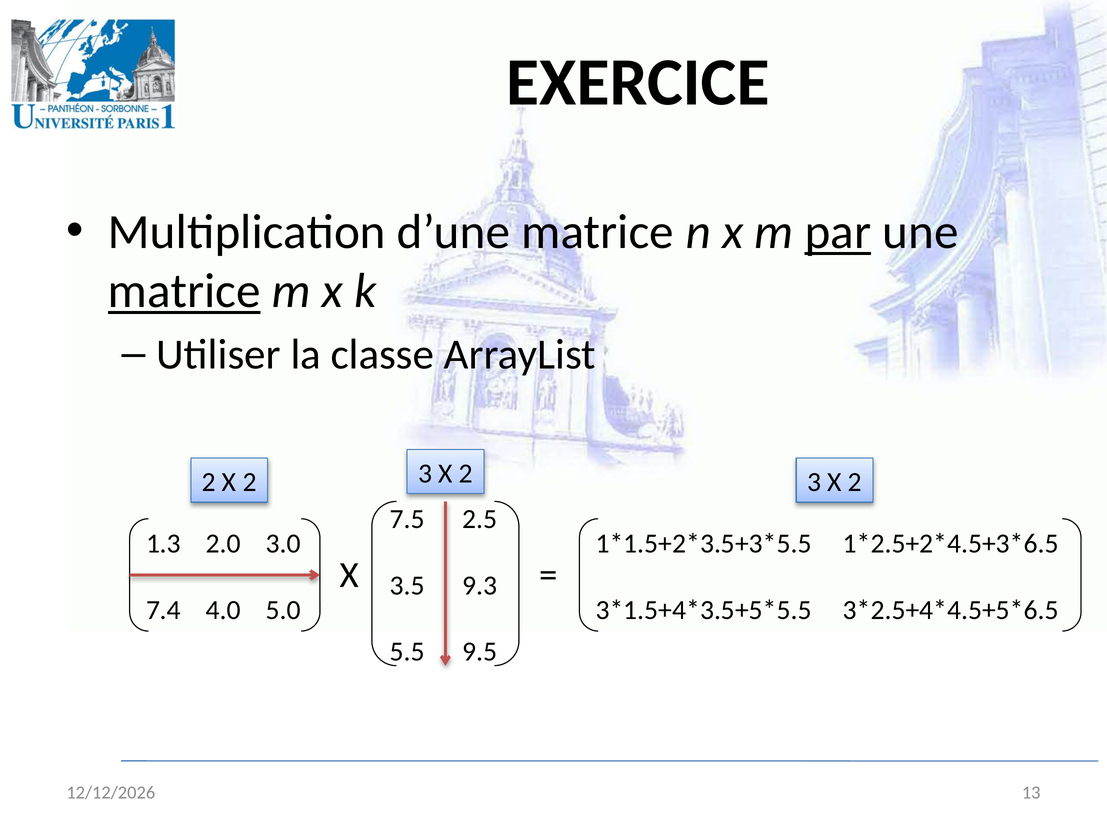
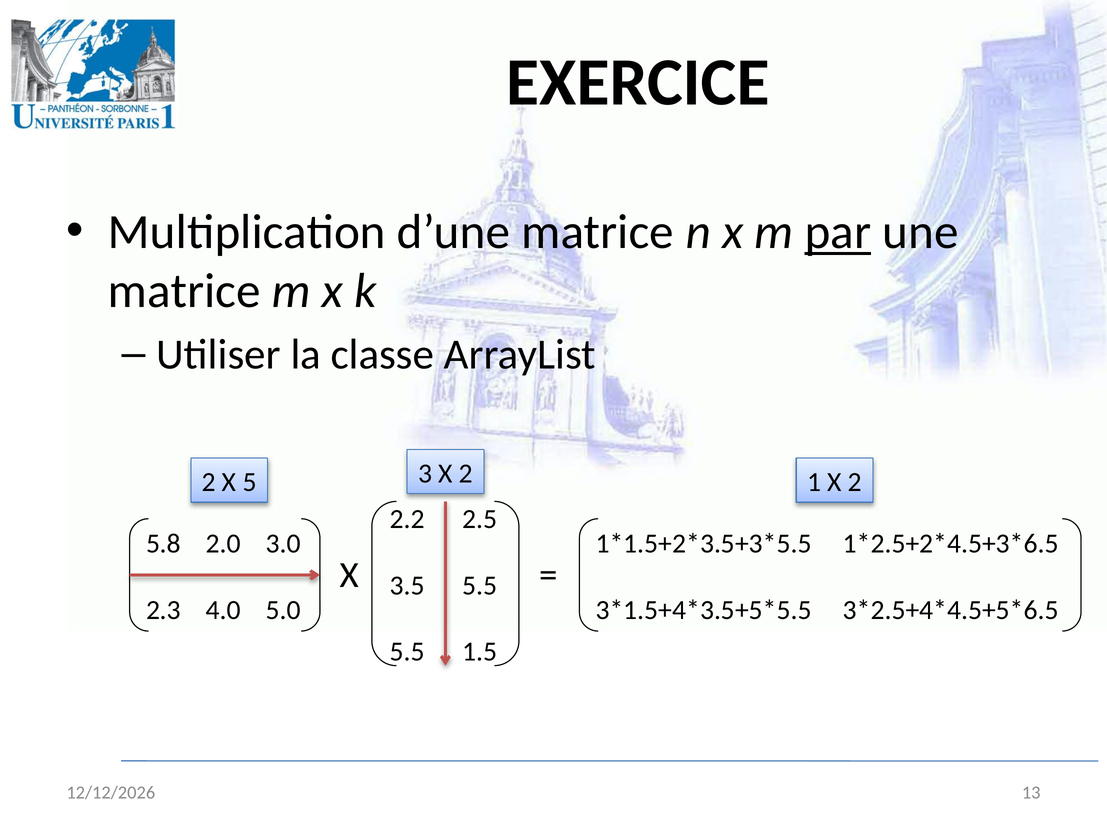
matrice underline: present -> none (184, 291)
2 X 2: 2 -> 5 (250, 482)
3 X 2 3: 3 -> 1 (814, 482)
7.5: 7.5 -> 2.2 (407, 519)
1.3: 1.3 -> 5.8 (163, 544)
3.5 9.3: 9.3 -> 5.5 (480, 586)
7.4: 7.4 -> 2.3 (163, 610)
9.5: 9.5 -> 1.5 (480, 652)
